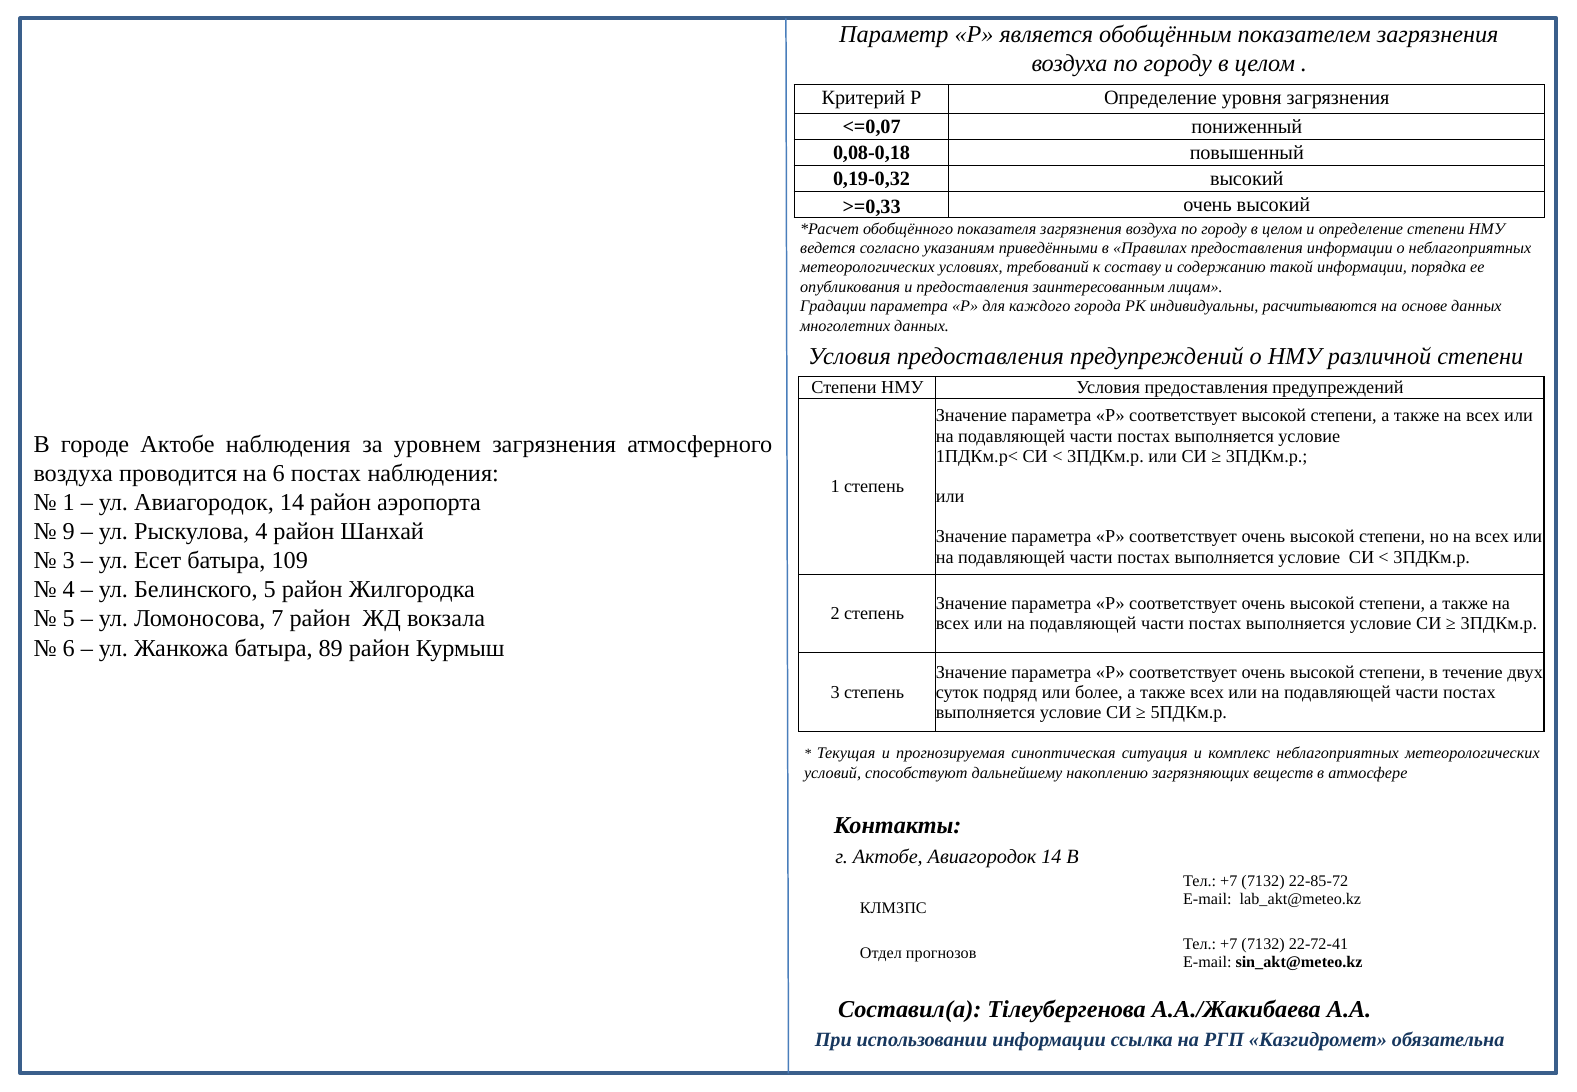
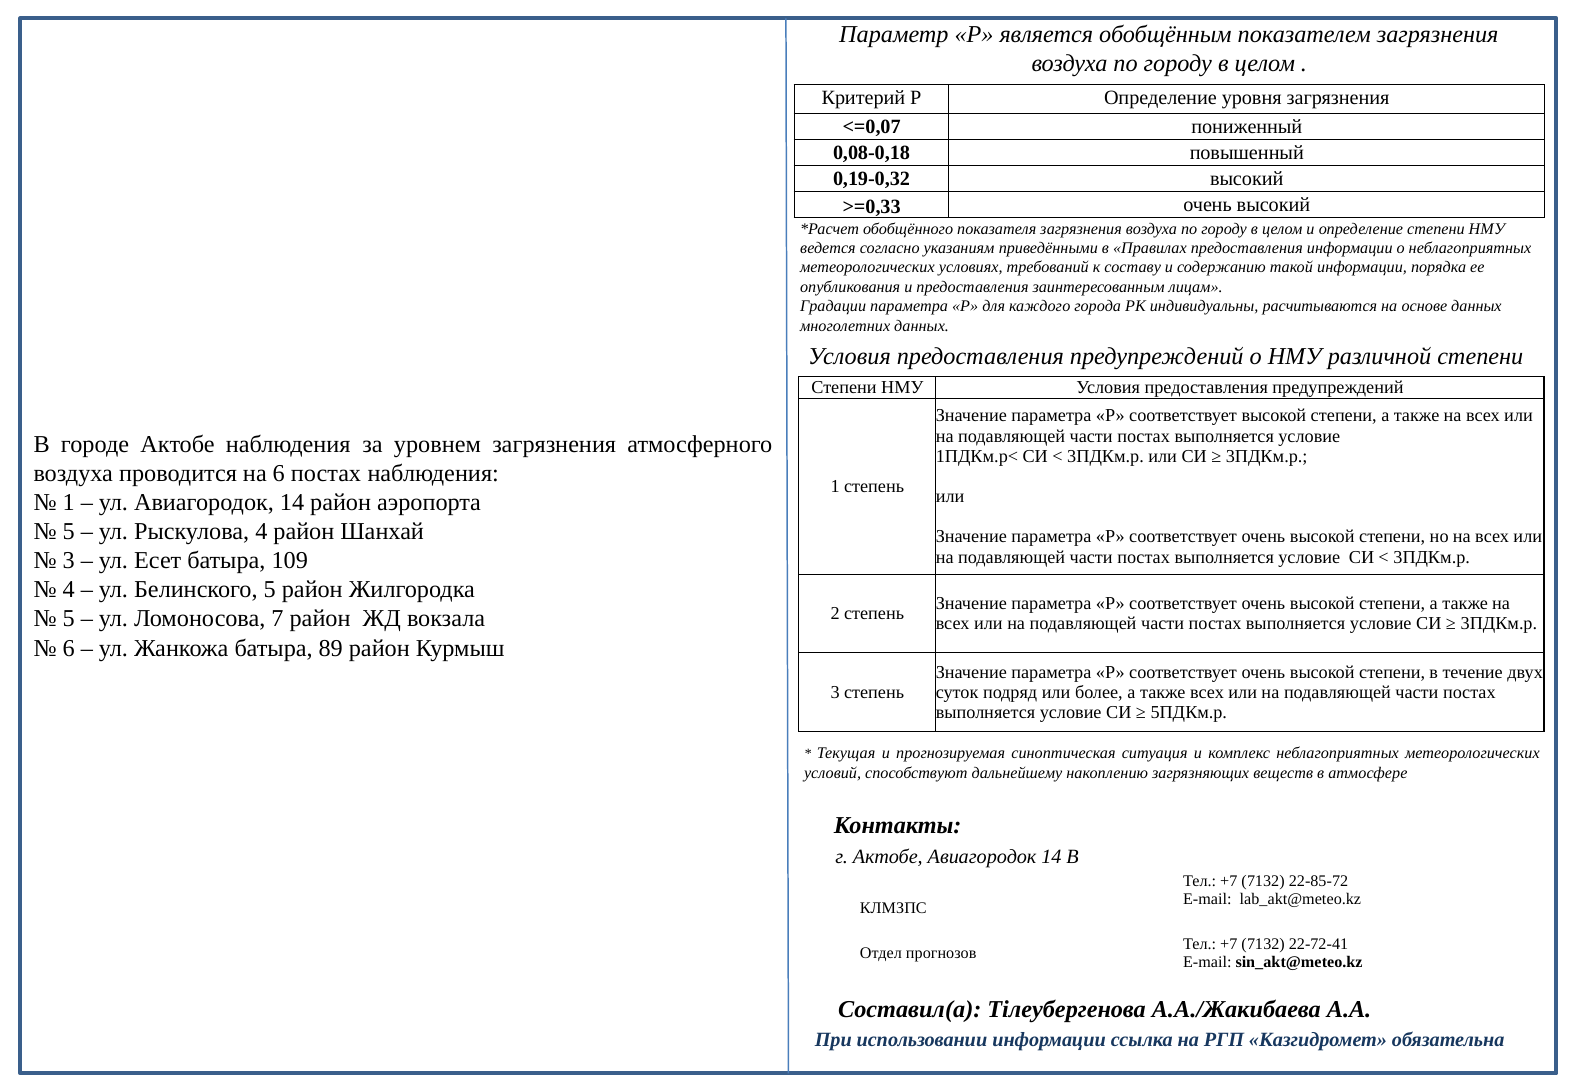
9: 9 -> 5 (69, 532)
